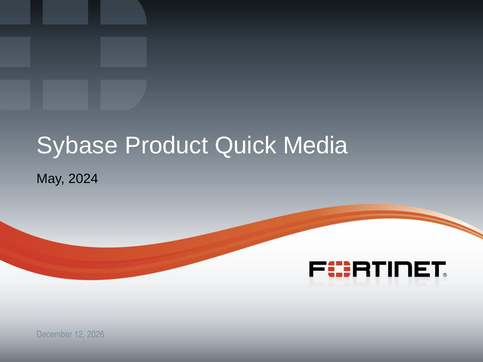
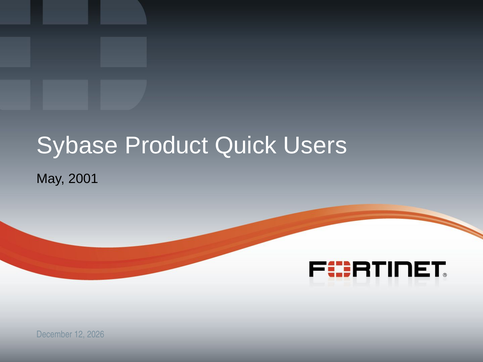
Media: Media -> Users (315, 146)
2024: 2024 -> 2001 (83, 179)
